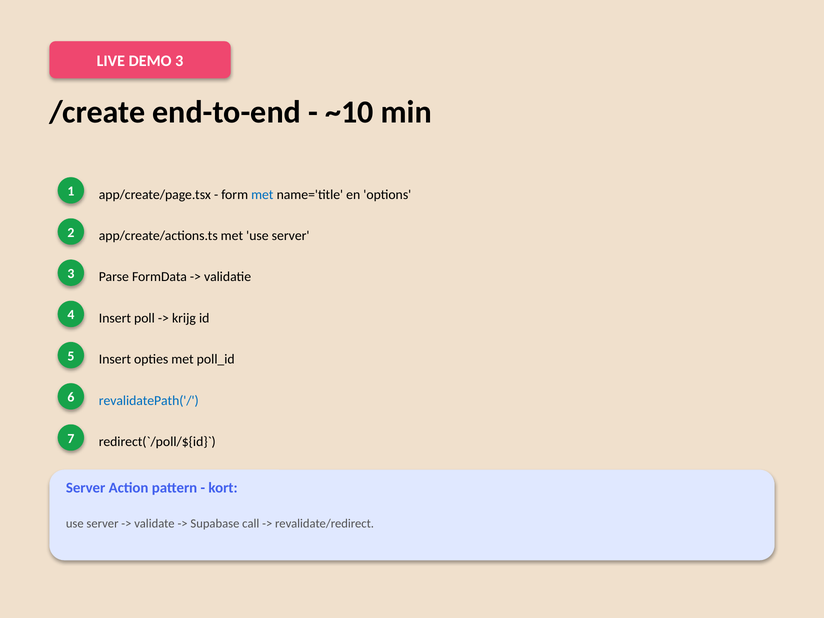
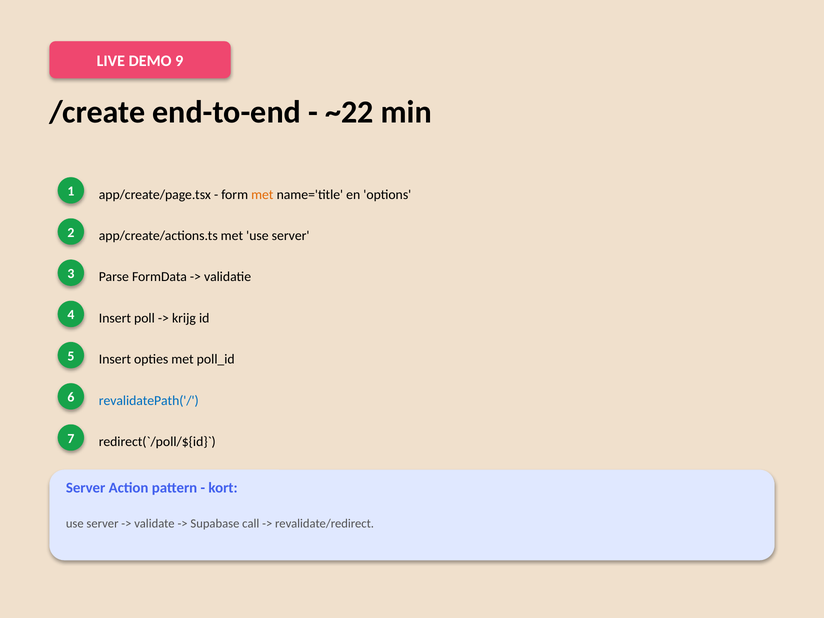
DEMO 3: 3 -> 9 (179, 61)
~10: ~10 -> ~22 (349, 112)
met colour: blue -> orange (262, 195)
